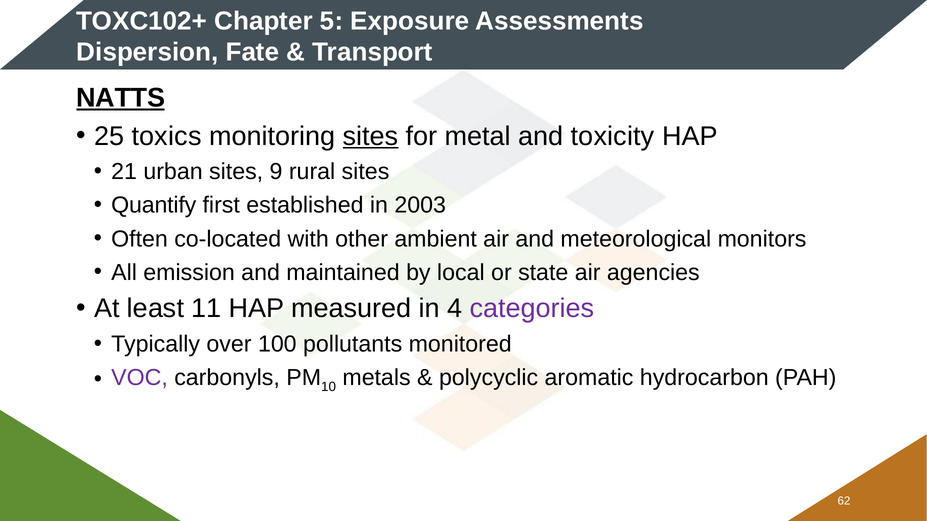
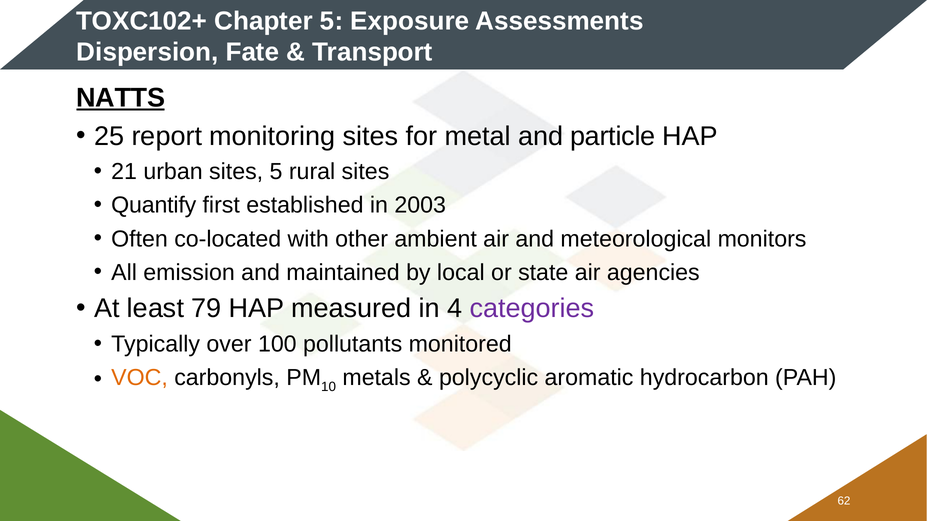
toxics: toxics -> report (167, 136)
sites underline: present -> none (371, 136)
toxicity: toxicity -> particle (613, 136)
sites 9: 9 -> 5 (276, 172)
11: 11 -> 79 (206, 309)
VOC colour: purple -> orange (140, 378)
